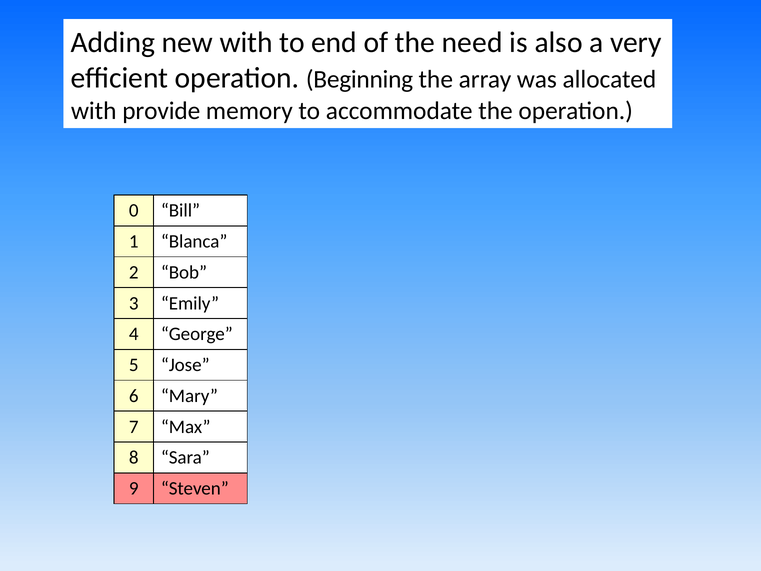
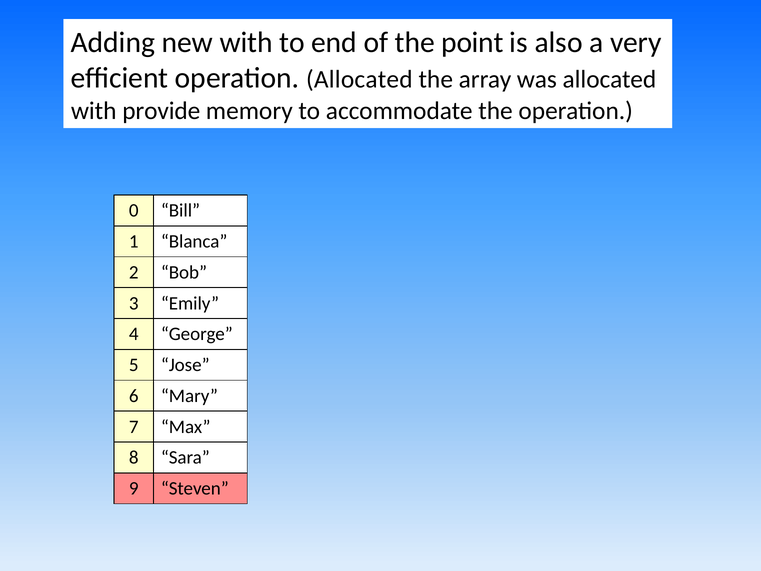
need: need -> point (472, 43)
operation Beginning: Beginning -> Allocated (359, 80)
